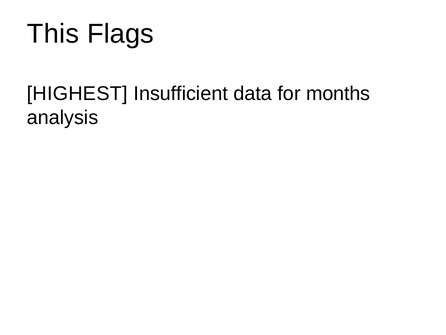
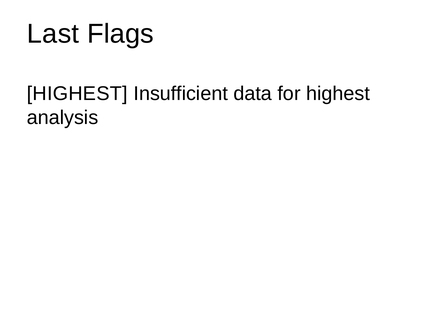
This: This -> Last (53, 34)
for months: months -> highest (338, 94)
